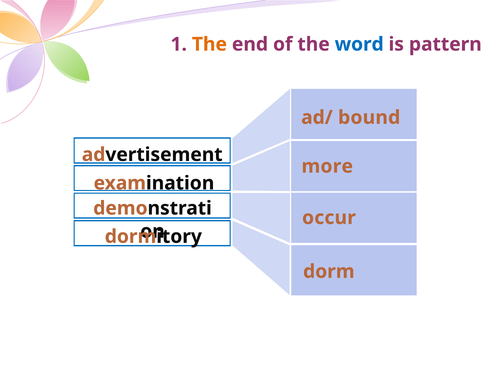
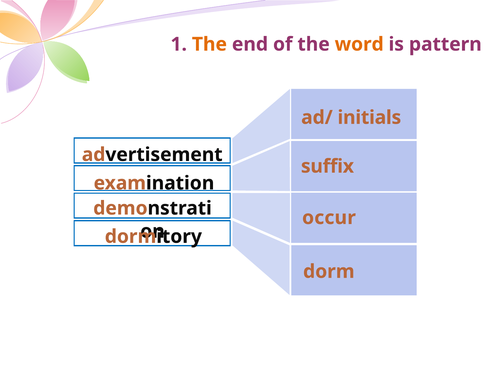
word colour: blue -> orange (359, 44)
bound: bound -> initials (369, 118)
more: more -> suffix (327, 166)
